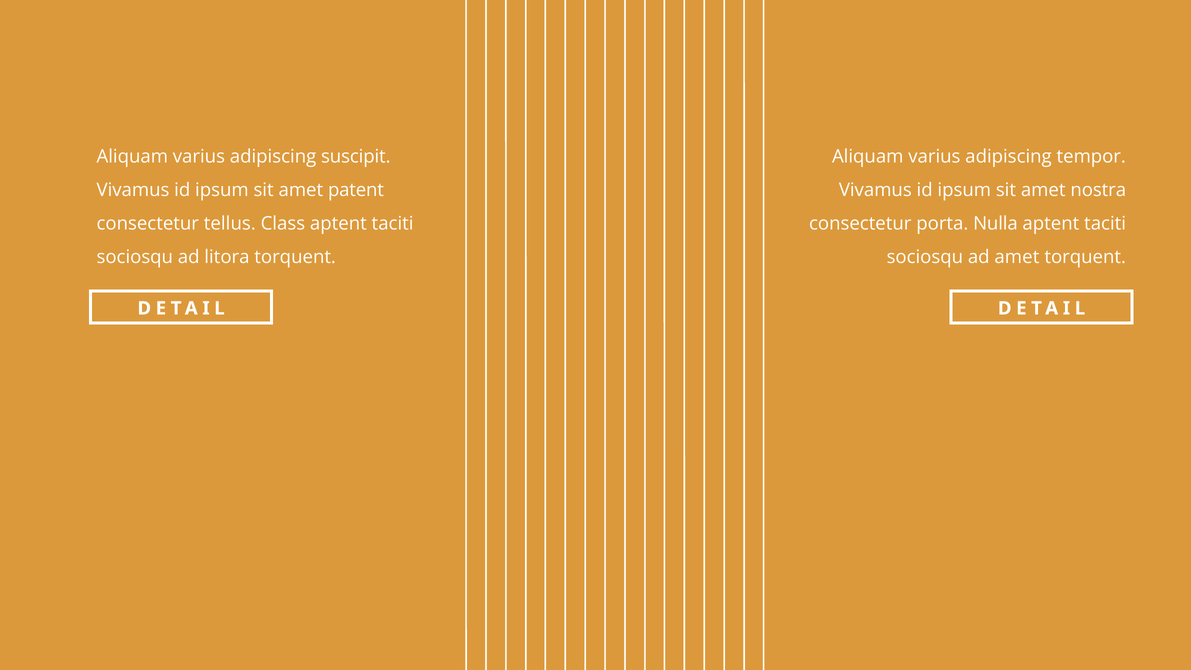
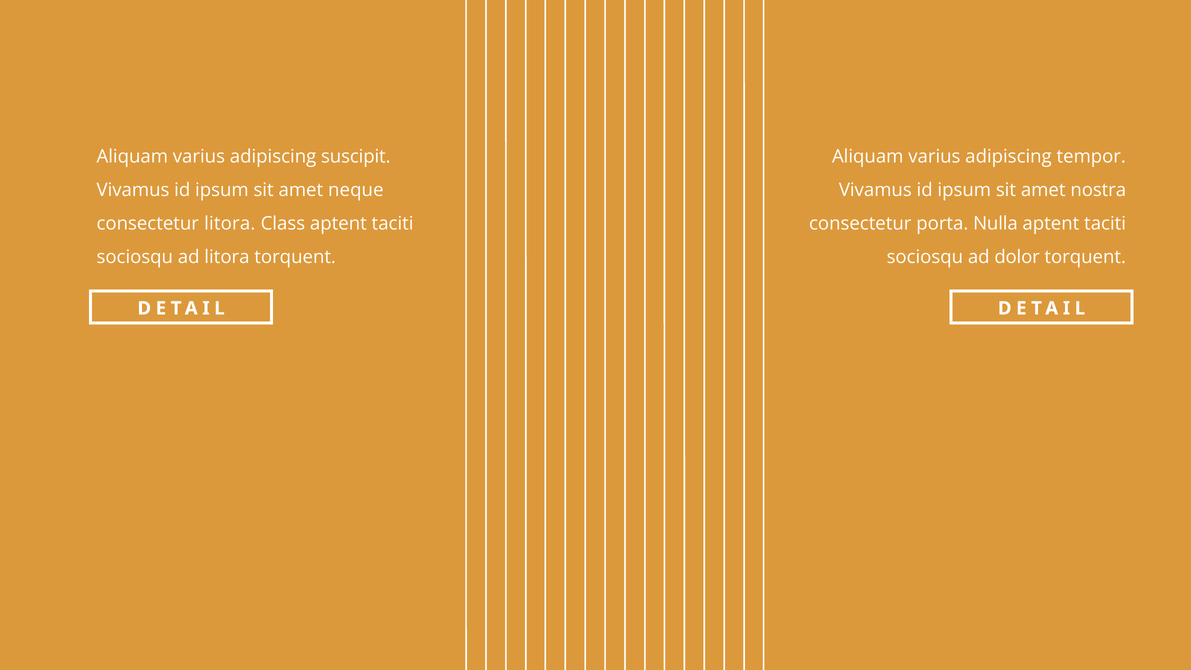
patent: patent -> neque (356, 190)
consectetur tellus: tellus -> litora (230, 223)
ad amet: amet -> dolor (1017, 257)
